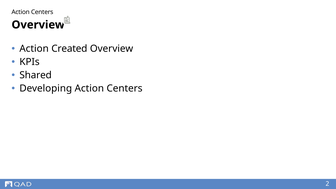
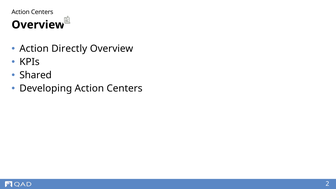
Created: Created -> Directly (69, 49)
